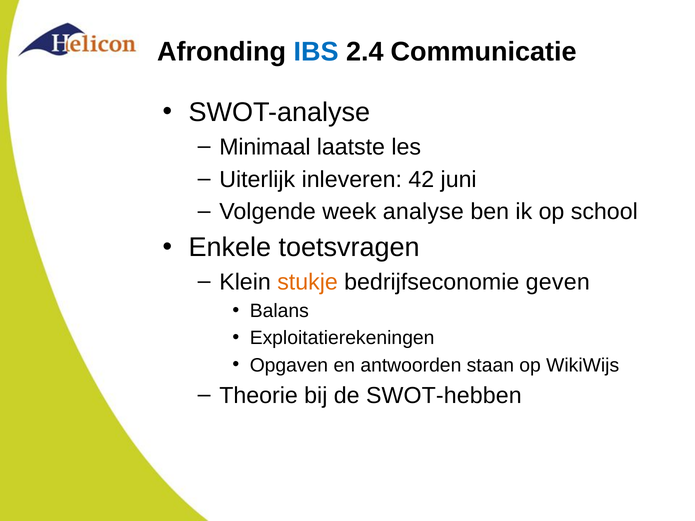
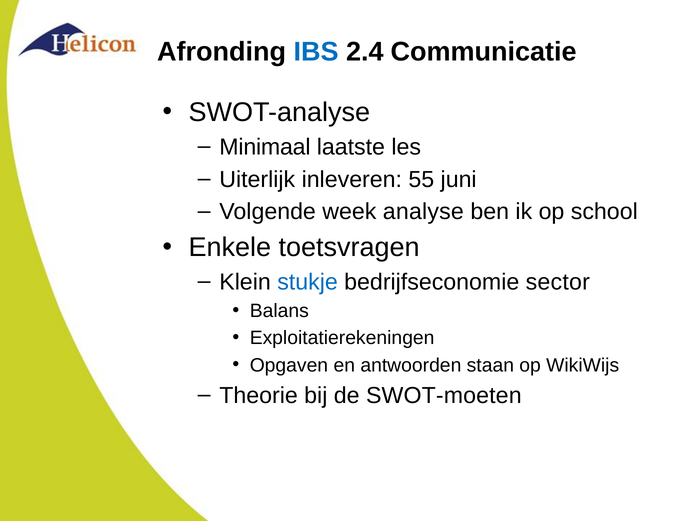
42: 42 -> 55 (421, 179)
stukje colour: orange -> blue (308, 282)
geven: geven -> sector (558, 282)
SWOT-hebben: SWOT-hebben -> SWOT-moeten (444, 396)
